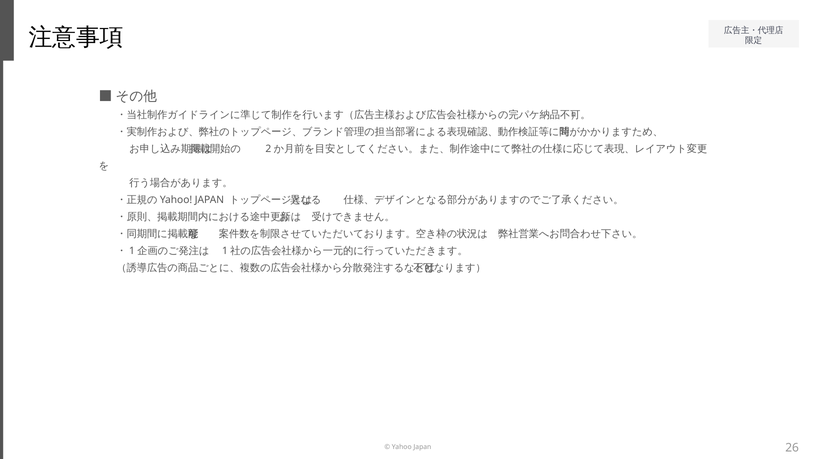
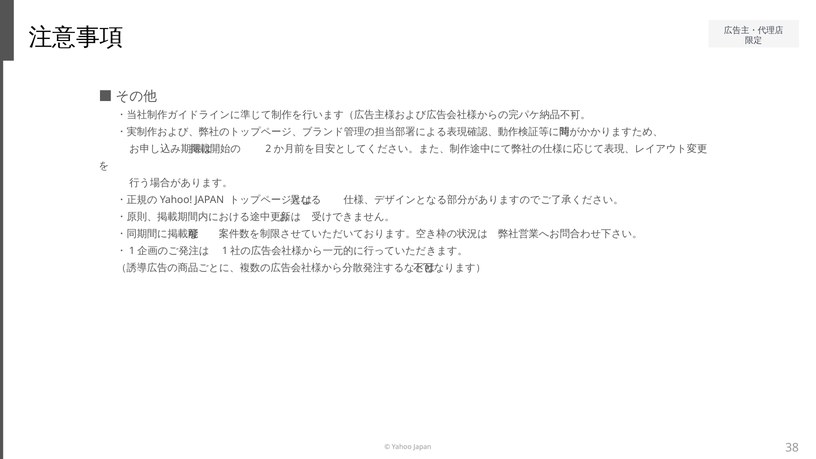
26: 26 -> 38 (792, 448)
